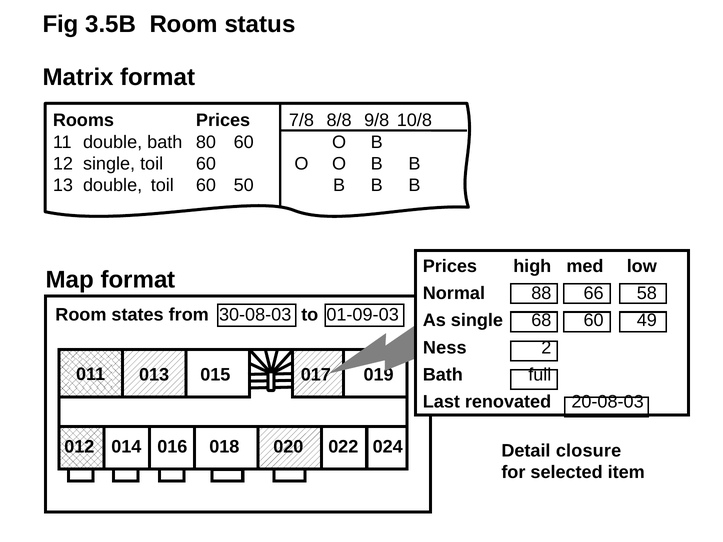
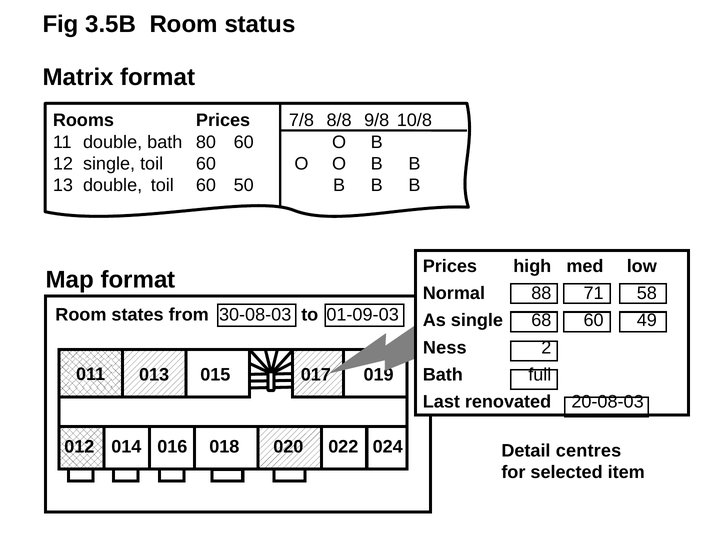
66: 66 -> 71 (594, 293)
closure: closure -> centres (589, 451)
